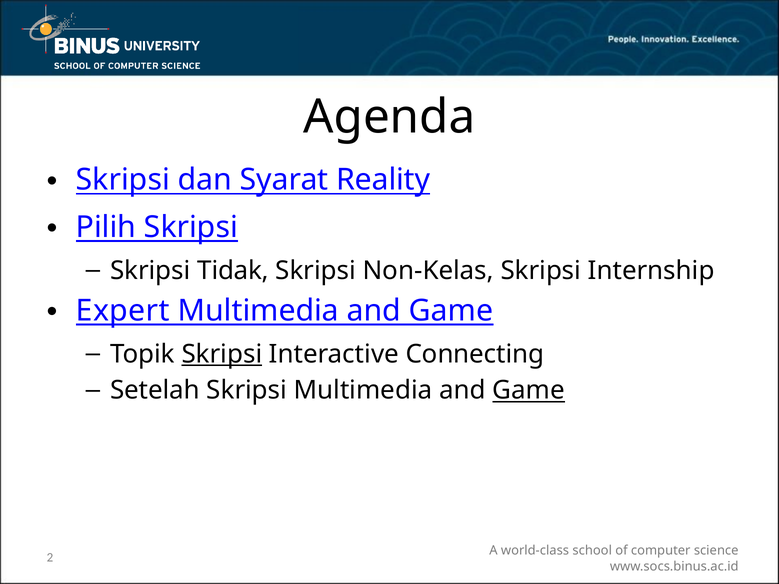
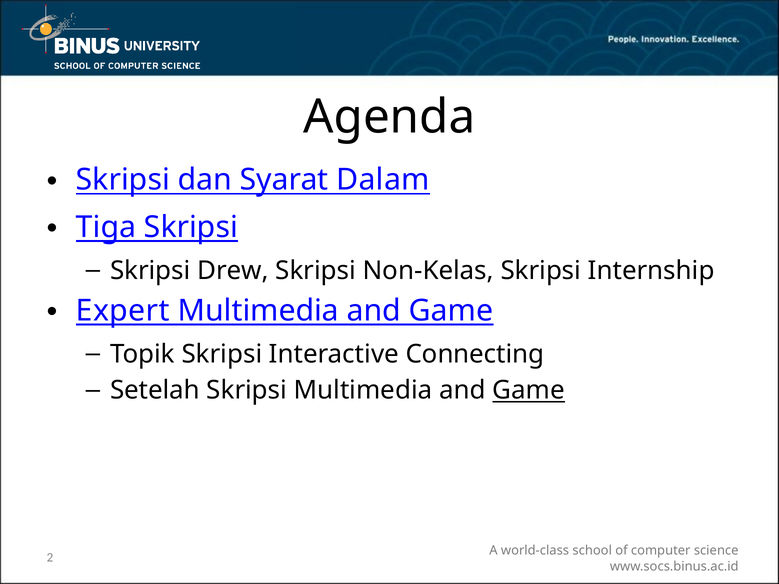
Reality: Reality -> Dalam (383, 180)
Pilih: Pilih -> Tiga (106, 227)
Tidak: Tidak -> Drew (233, 271)
Skripsi underline: present -> none (222, 354)
